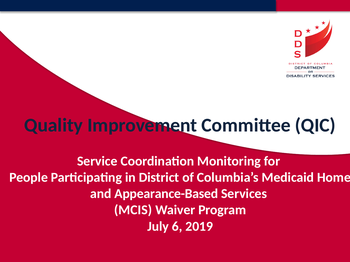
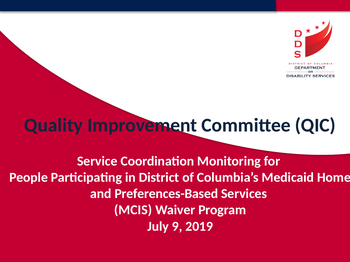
Appearance-Based: Appearance-Based -> Preferences-Based (166, 194)
6: 6 -> 9 (177, 227)
